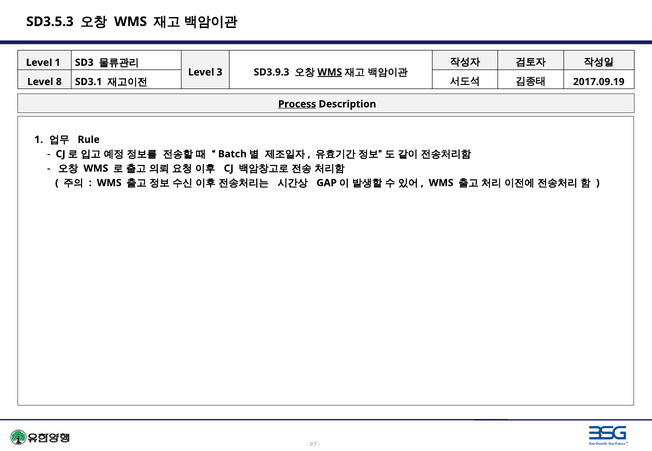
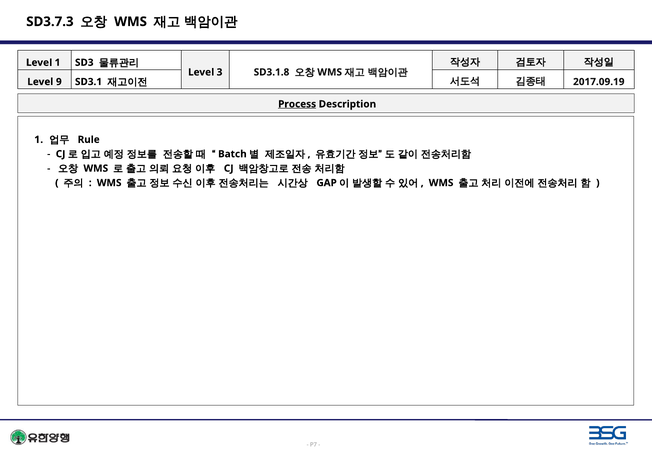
SD3.5.3: SD3.5.3 -> SD3.7.3 (50, 22)
SD3.9.3: SD3.9.3 -> SD3.1.8 (272, 72)
WMS underline: present -> none (330, 72)
8: 8 -> 9 (59, 82)
